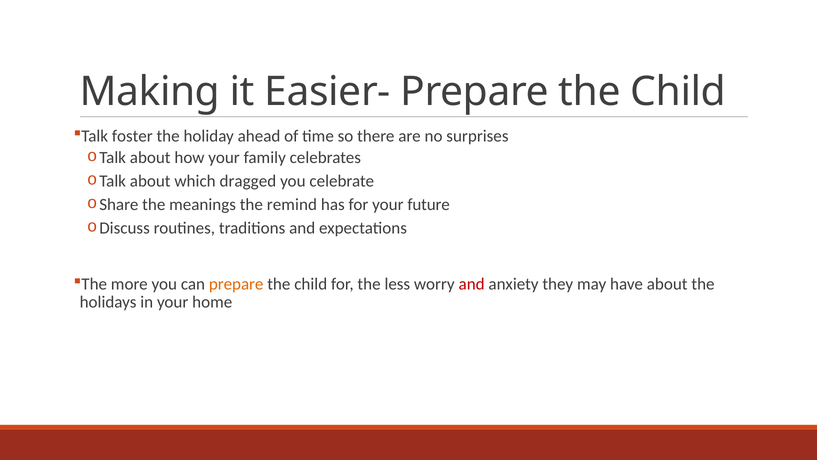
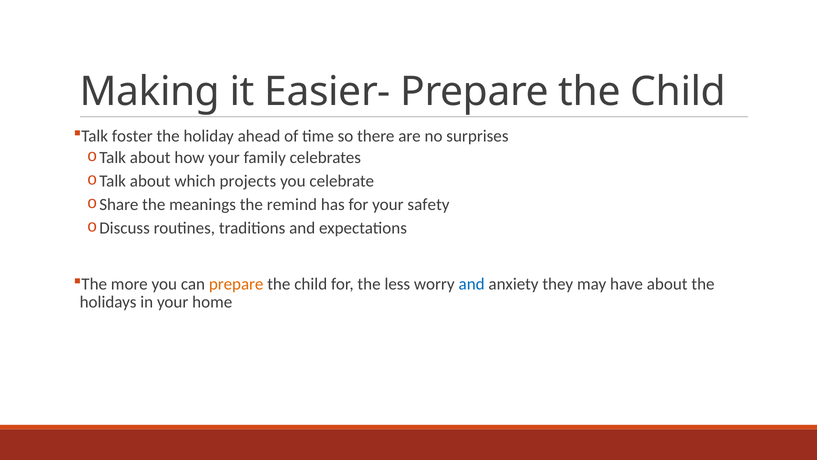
dragged: dragged -> projects (248, 181)
future: future -> safety (428, 205)
and colour: red -> blue (472, 284)
